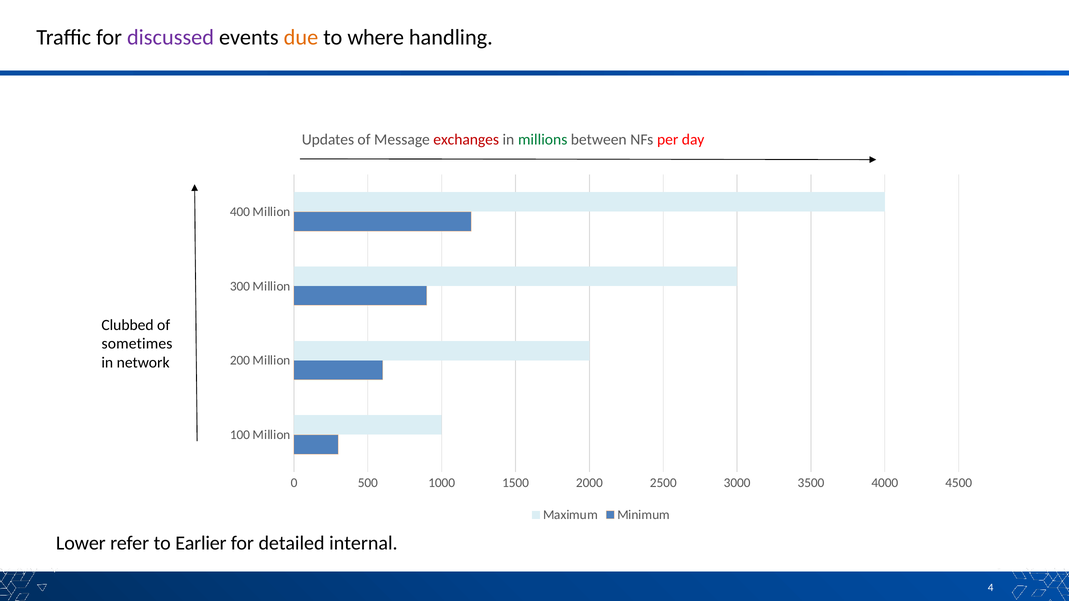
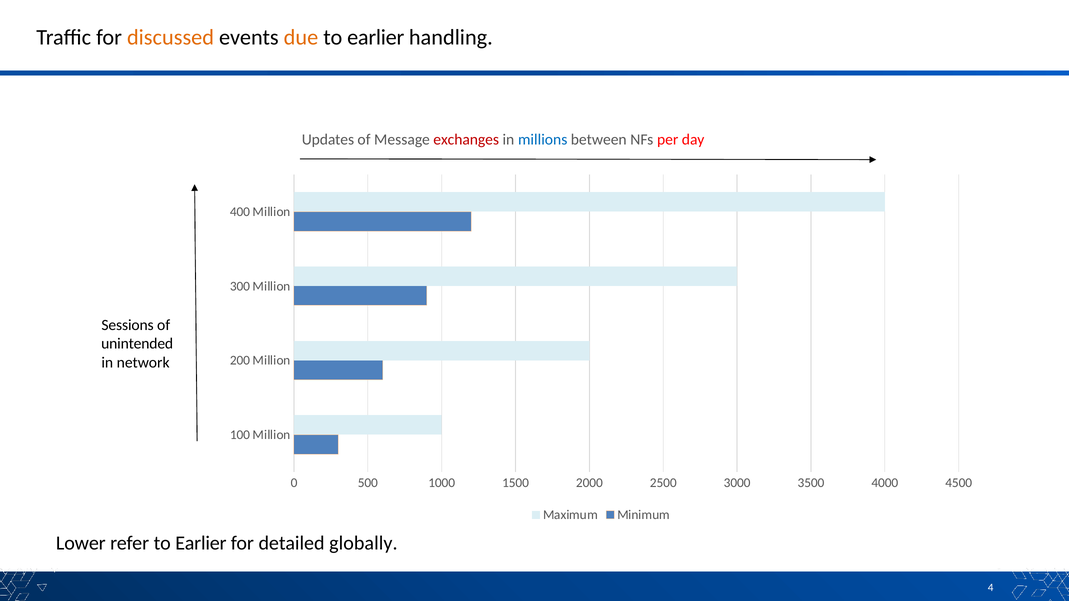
discussed colour: purple -> orange (171, 37)
where: where -> earlier (376, 37)
millions colour: green -> blue (543, 140)
Clubbed: Clubbed -> Sessions (128, 325)
sometimes: sometimes -> unintended (137, 344)
internal: internal -> globally (363, 544)
